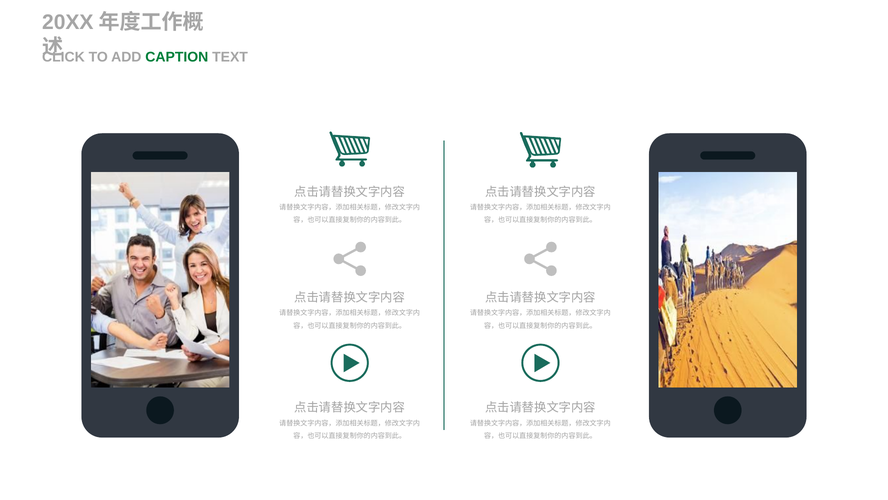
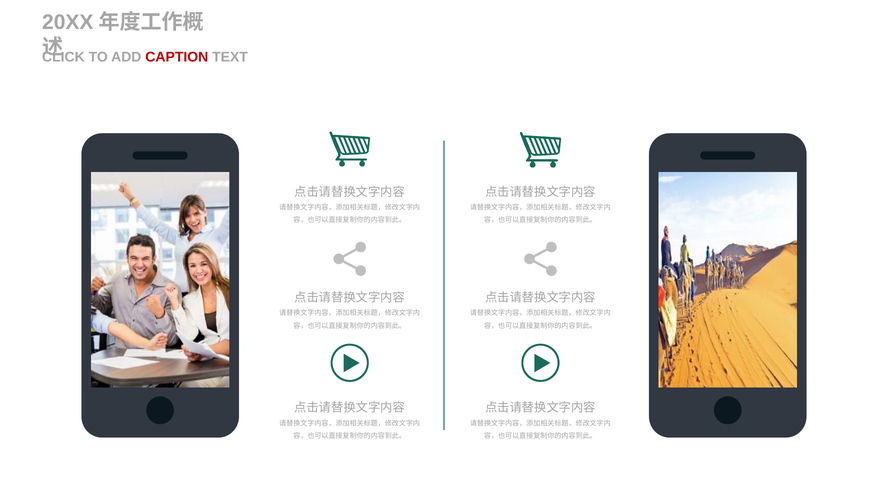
CAPTION colour: green -> red (177, 57)
